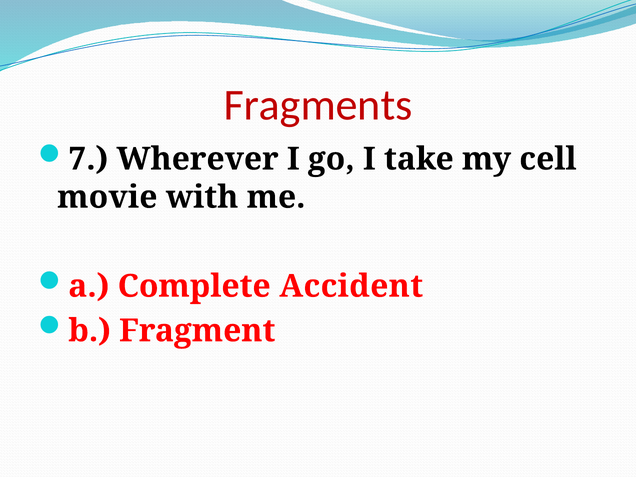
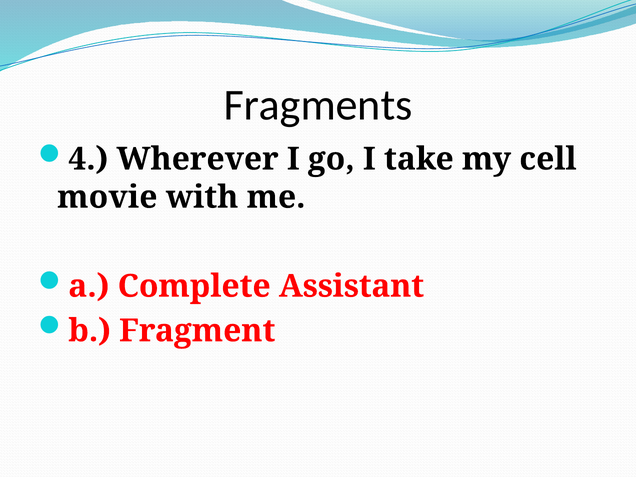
Fragments colour: red -> black (318, 105)
7: 7 -> 4 (88, 159)
Accident: Accident -> Assistant (351, 286)
